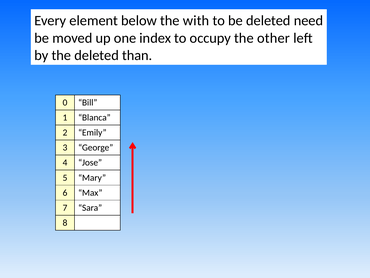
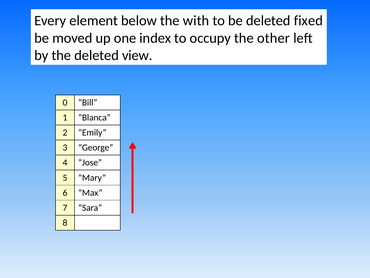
need: need -> fixed (308, 21)
than: than -> view (137, 55)
